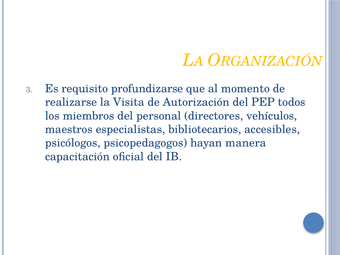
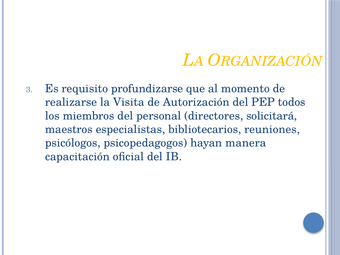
vehículos: vehículos -> solicitará (272, 116)
accesibles: accesibles -> reuniones (272, 129)
